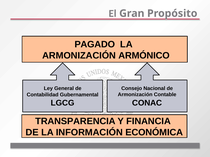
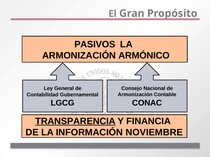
PAGADO: PAGADO -> PASIVOS (95, 44)
TRANSPARENCIA underline: none -> present (75, 122)
ECONÓMICA: ECONÓMICA -> NOVIEMBRE (154, 133)
